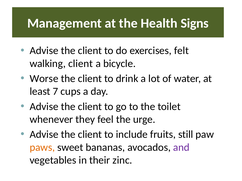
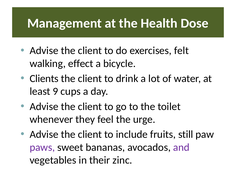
Signs: Signs -> Dose (195, 23)
walking client: client -> effect (81, 64)
Worse: Worse -> Clients (44, 79)
7: 7 -> 9 (55, 92)
paws colour: orange -> purple (42, 148)
